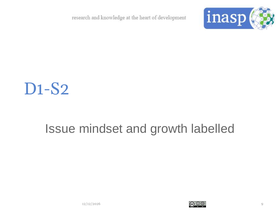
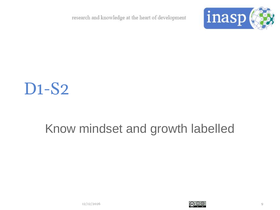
Issue: Issue -> Know (60, 129)
